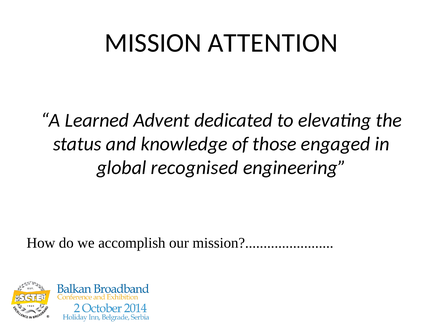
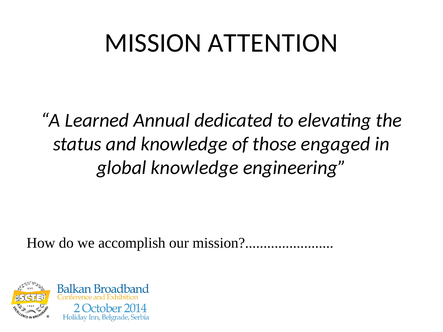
Advent: Advent -> Annual (162, 121)
global recognised: recognised -> knowledge (195, 168)
